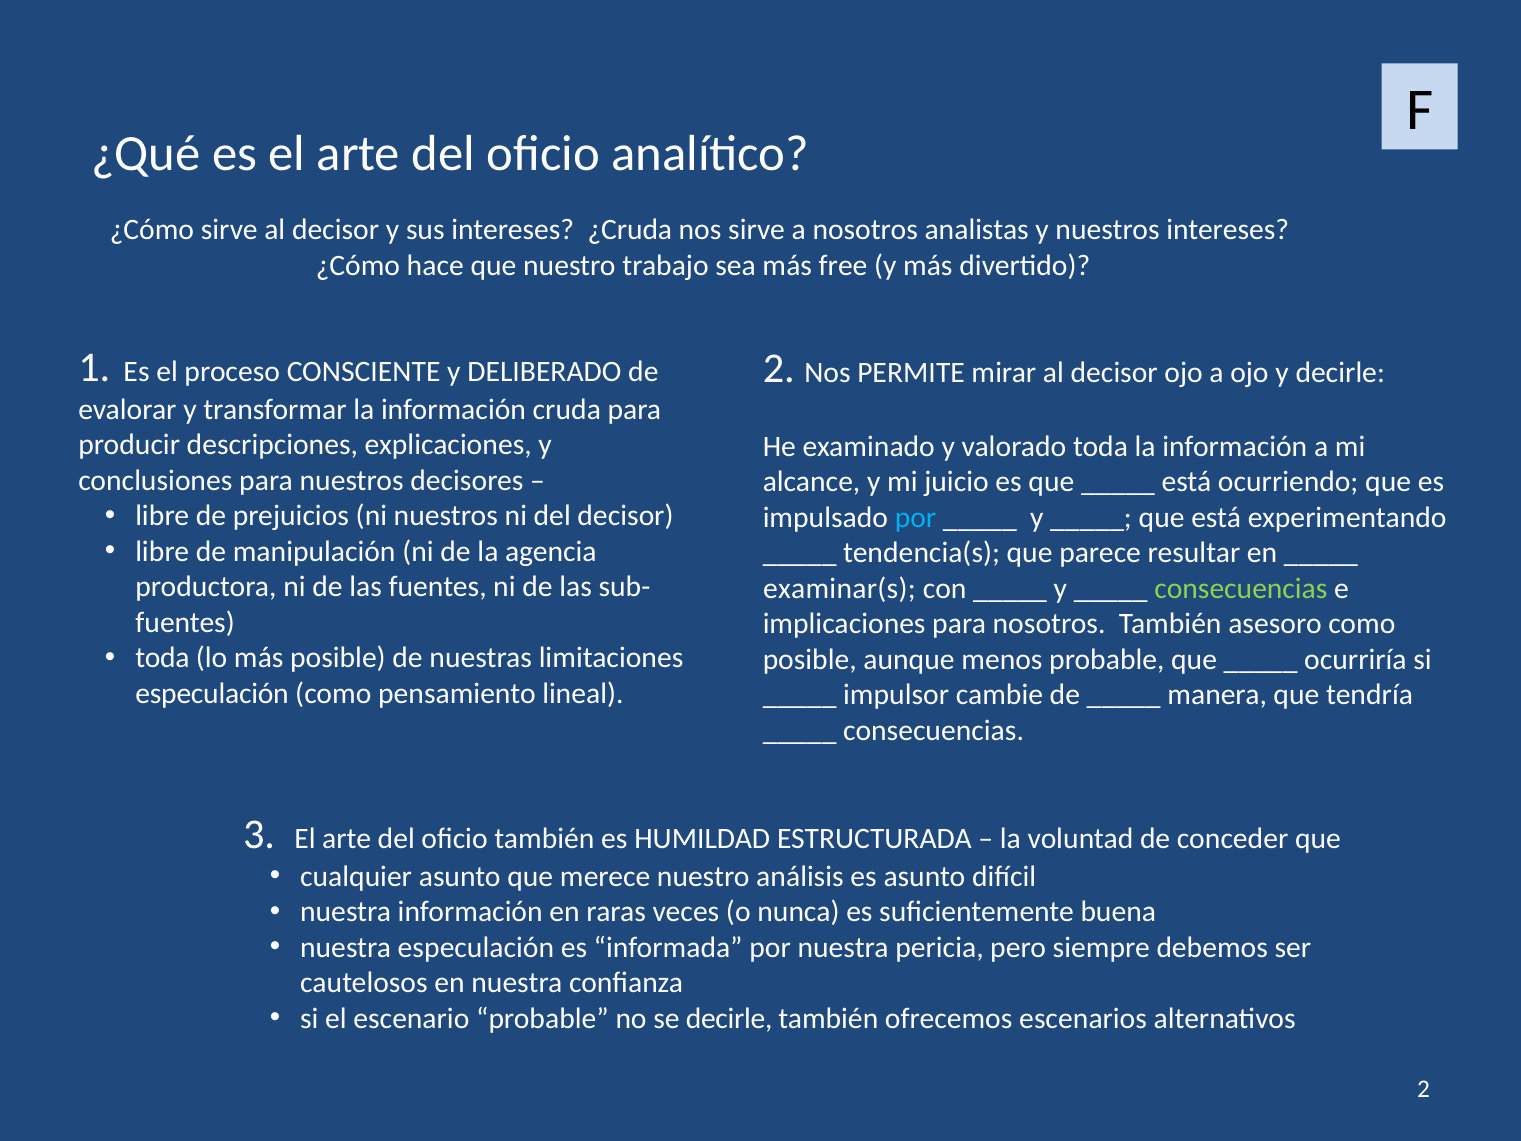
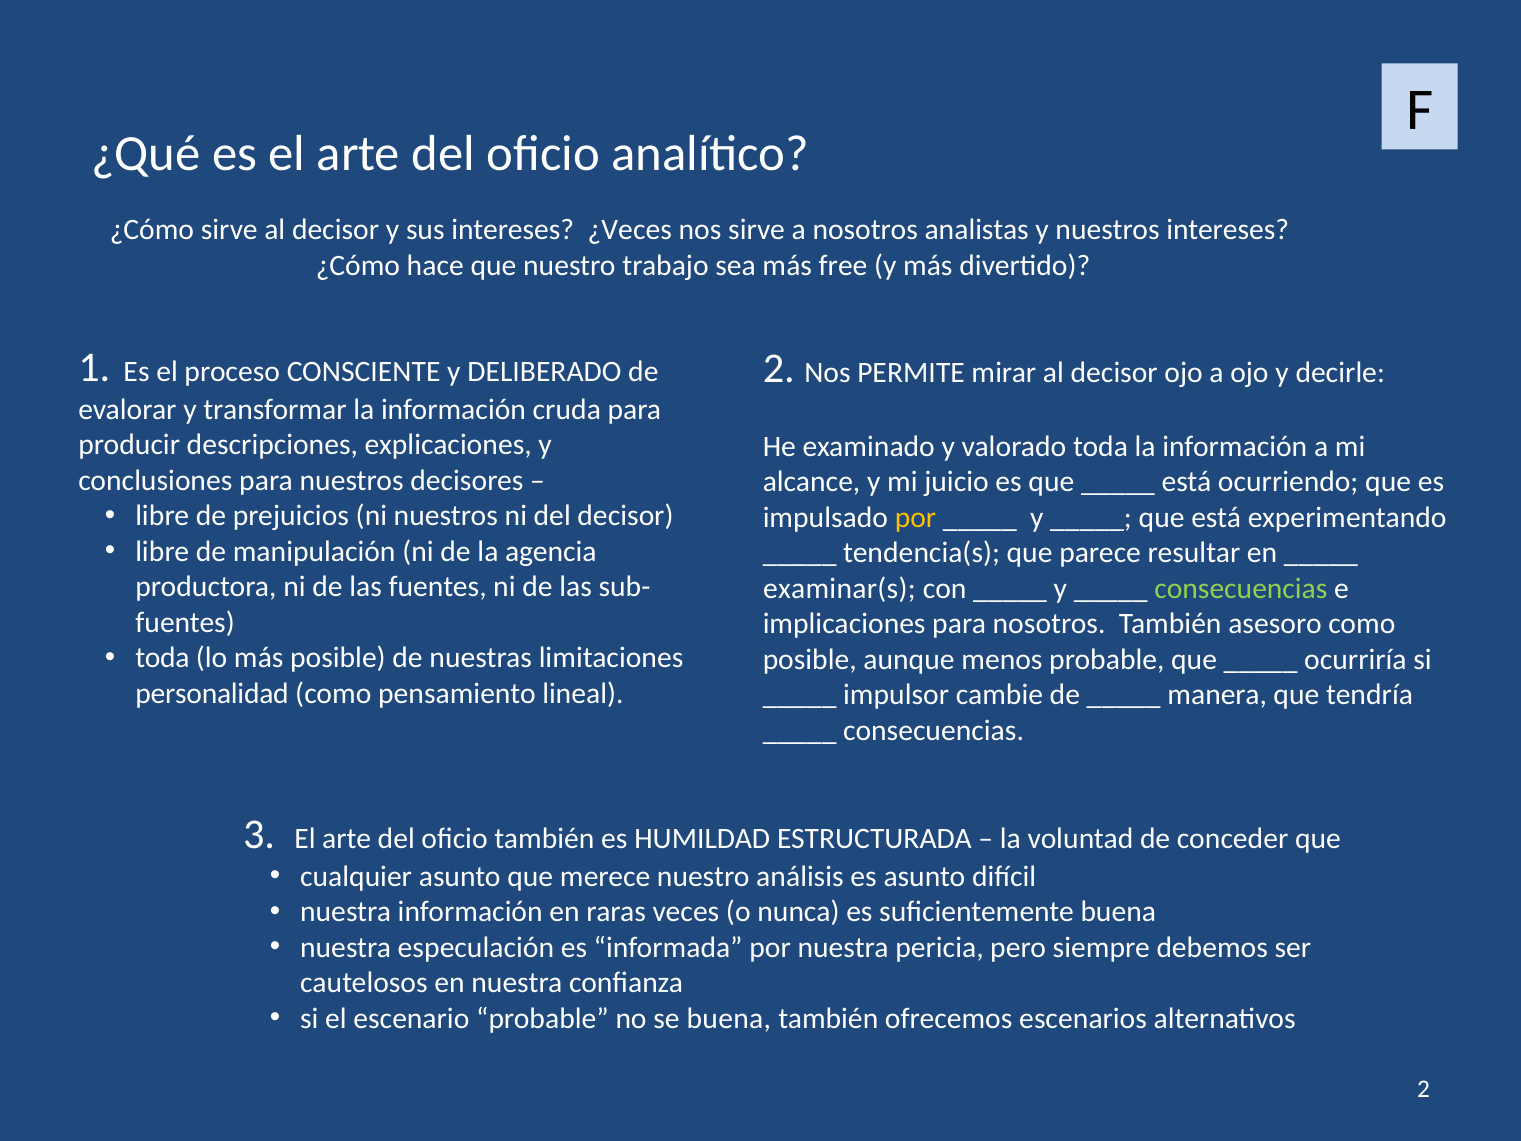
¿Cruda: ¿Cruda -> ¿Veces (630, 230)
por colour: light blue -> yellow (915, 517)
especulación: especulación -> personalidad (212, 693)
se decirle: decirle -> buena (729, 1019)
